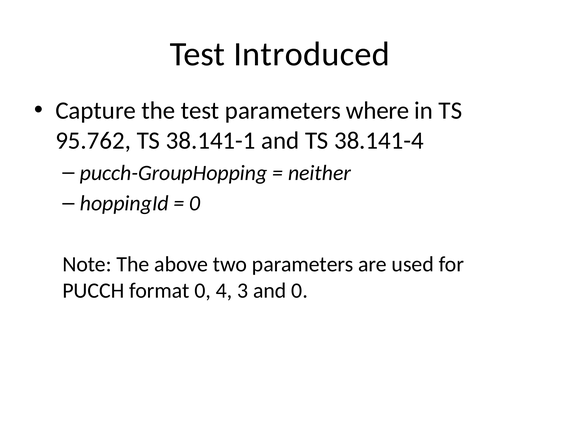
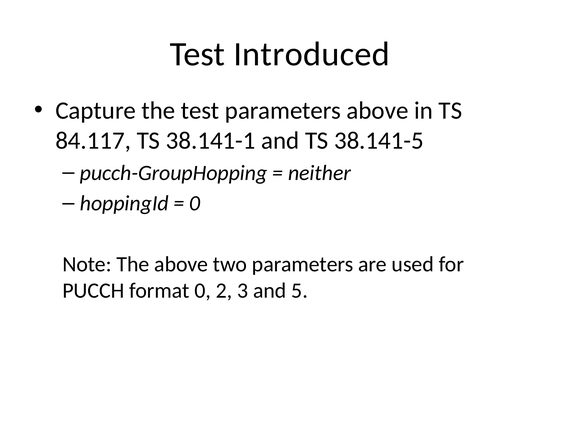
parameters where: where -> above (377, 111)
95.762: 95.762 -> 84.117 (93, 141)
38.141-4: 38.141-4 -> 38.141-5 (379, 141)
4: 4 -> 2 (224, 290)
and 0: 0 -> 5 (300, 290)
